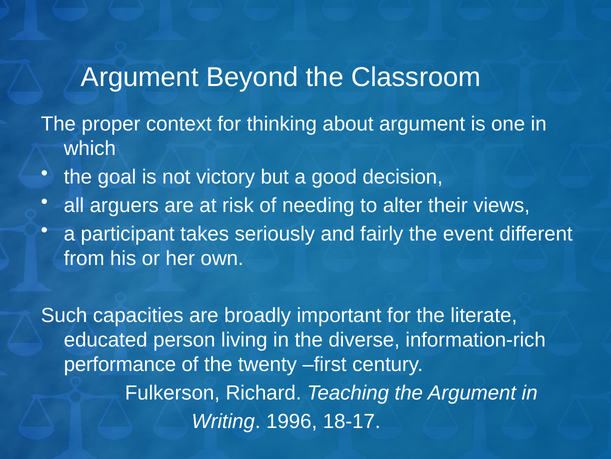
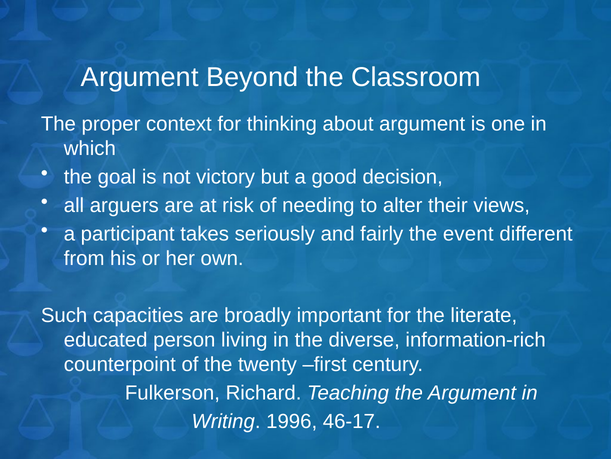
performance: performance -> counterpoint (120, 364)
18-17: 18-17 -> 46-17 (352, 421)
